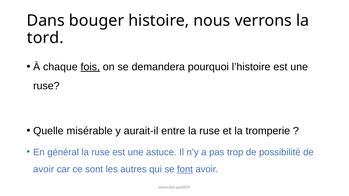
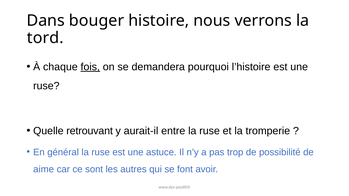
misérable: misérable -> retrouvant (90, 131)
avoir: avoir -> aime (44, 169)
font underline: present -> none (185, 169)
